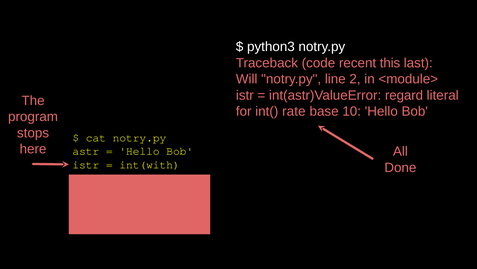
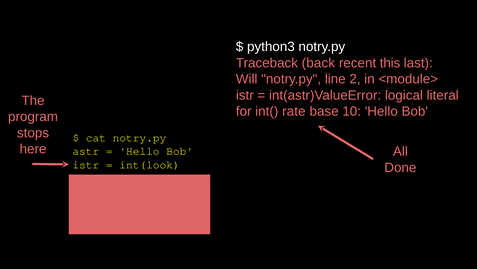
code: code -> back (318, 63)
regard: regard -> logical (404, 95)
int(with: int(with -> int(look (150, 164)
